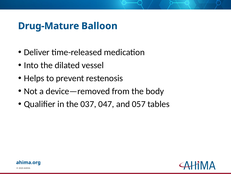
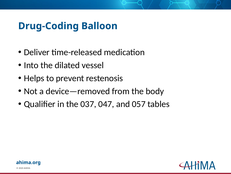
Drug-Mature: Drug-Mature -> Drug-Coding (48, 26)
